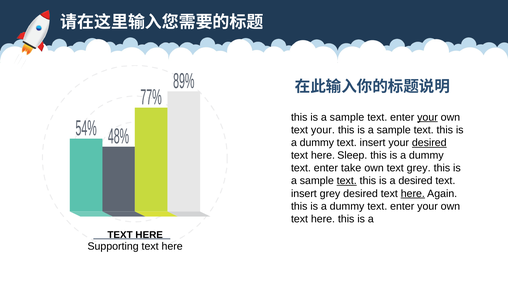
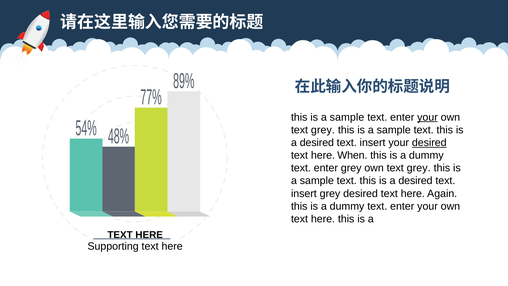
your: your -> grey (323, 130)
dummy: dummy -> desired (317, 143)
Sleep: Sleep -> When (352, 155)
enter take: take -> grey (351, 168)
text underline: present -> none (347, 181)
here underline: present -> none (413, 193)
